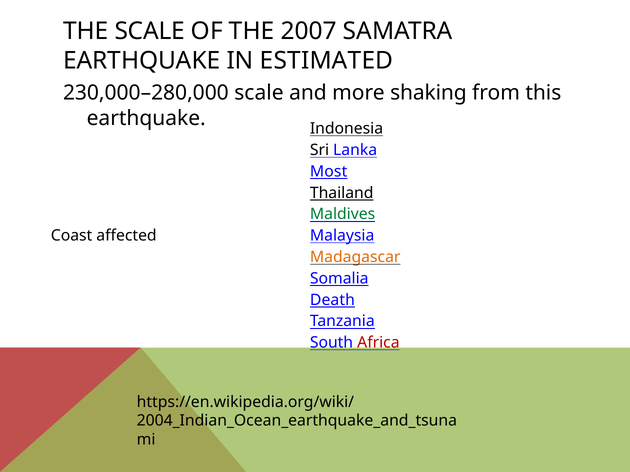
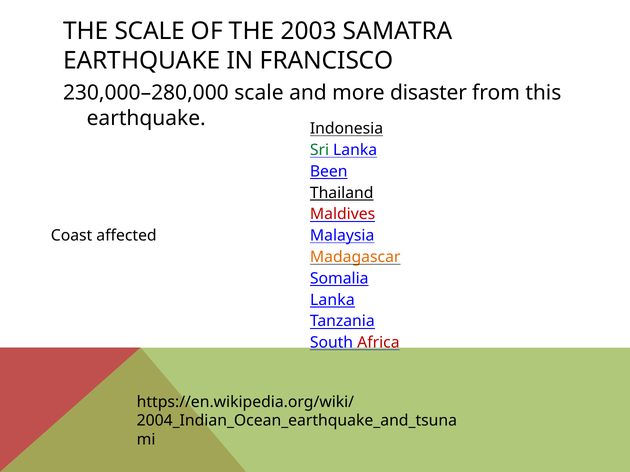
2007: 2007 -> 2003 (309, 31)
ESTIMATED: ESTIMATED -> FRANCISCO (327, 60)
shaking: shaking -> disaster (428, 93)
Sri colour: black -> green (320, 150)
Most: Most -> Been (329, 172)
Maldives colour: green -> red (343, 214)
Death: Death -> Lanka (332, 300)
